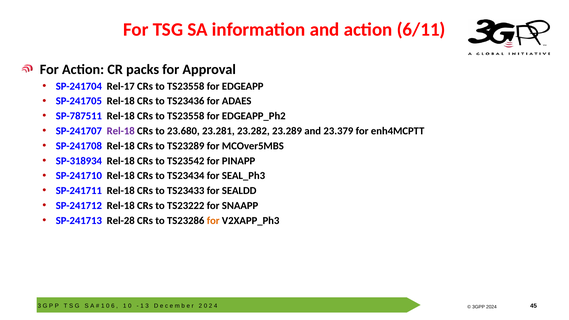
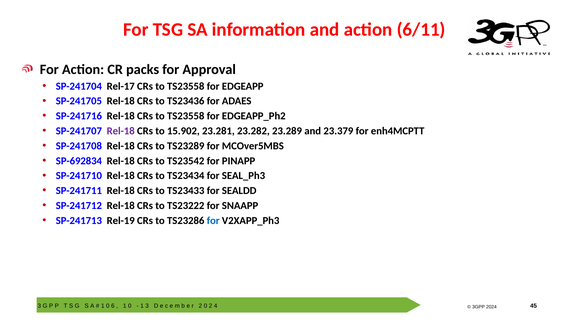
SP-787511: SP-787511 -> SP-241716 (79, 116)
23.680: 23.680 -> 15.902 (183, 131)
SP-318934: SP-318934 -> SP-692834 (79, 161)
Rel-28: Rel-28 -> Rel-19 (121, 221)
for colour: orange -> blue (213, 221)
